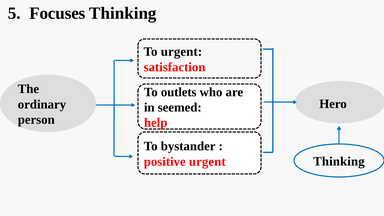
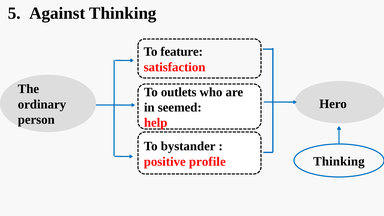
Focuses: Focuses -> Against (57, 13)
To urgent: urgent -> feature (182, 52)
positive urgent: urgent -> profile (207, 162)
